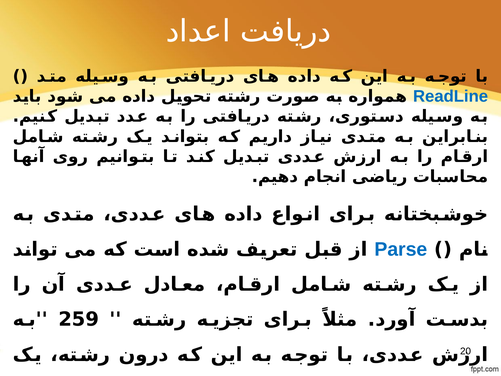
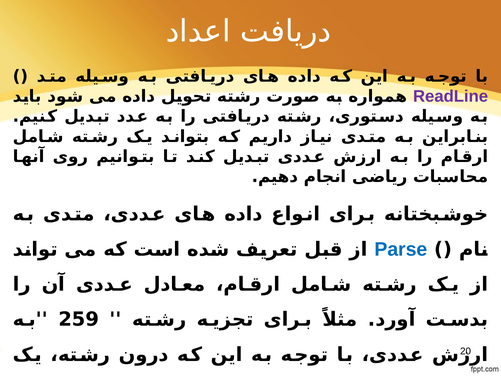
ReadLine colour: blue -> purple (451, 96)
